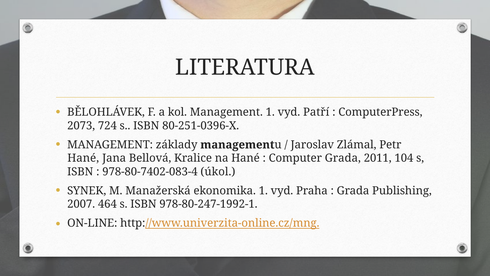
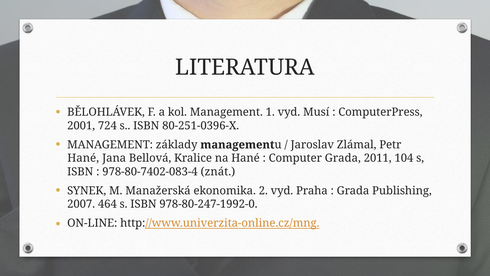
Patří: Patří -> Musí (316, 112)
2073: 2073 -> 2001 (81, 126)
úkol: úkol -> znát (218, 172)
ekonomika 1: 1 -> 2 (263, 191)
978-80-247-1992-1: 978-80-247-1992-1 -> 978-80-247-1992-0 (208, 204)
